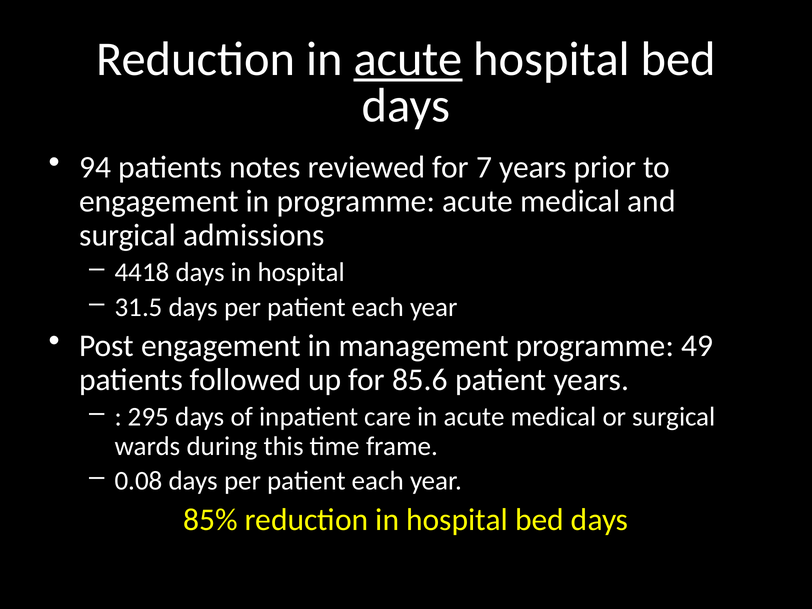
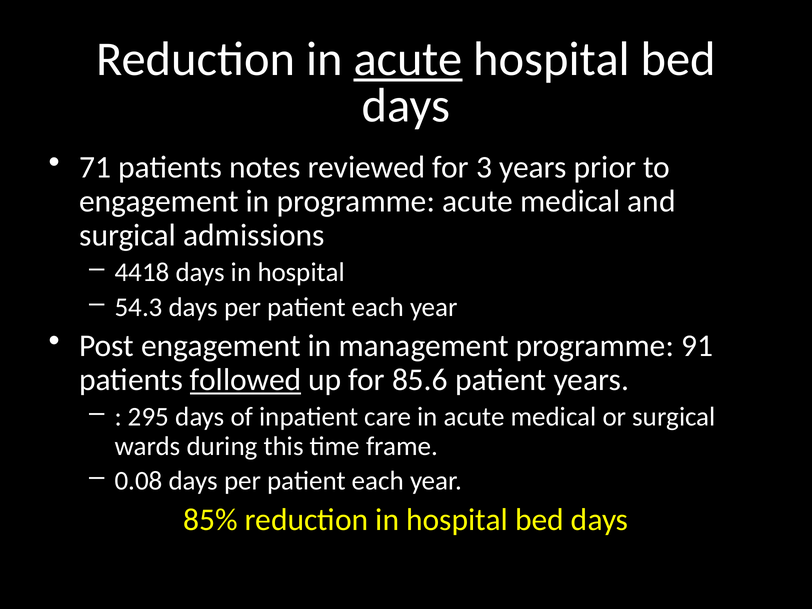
94: 94 -> 71 (95, 167)
7: 7 -> 3 (484, 167)
31.5: 31.5 -> 54.3 (139, 307)
49: 49 -> 91 (697, 346)
followed underline: none -> present (246, 380)
